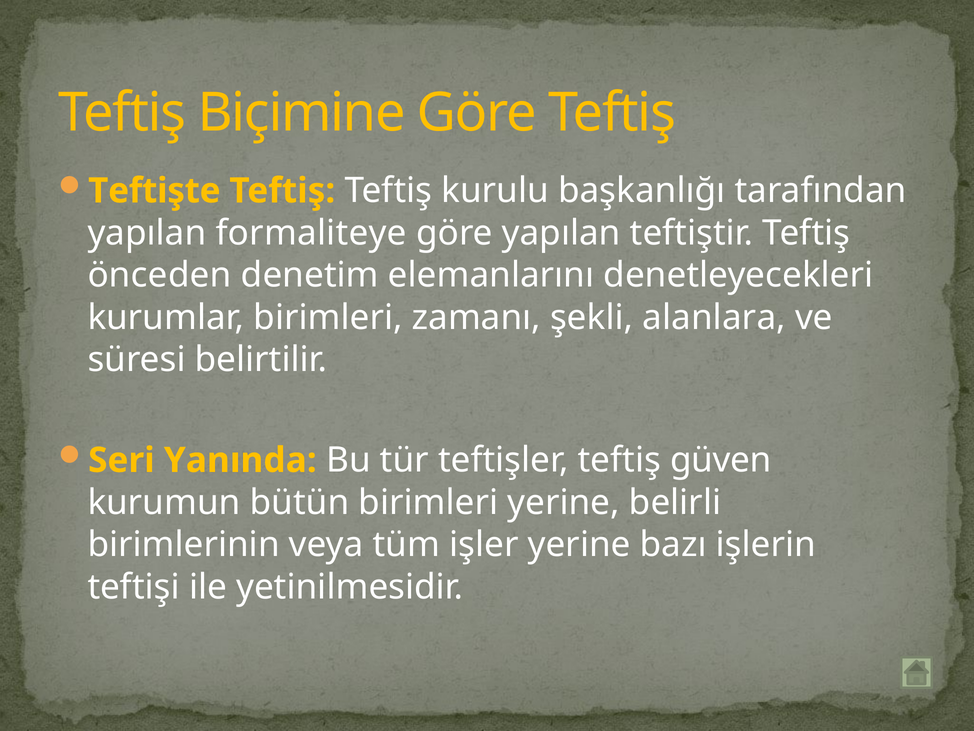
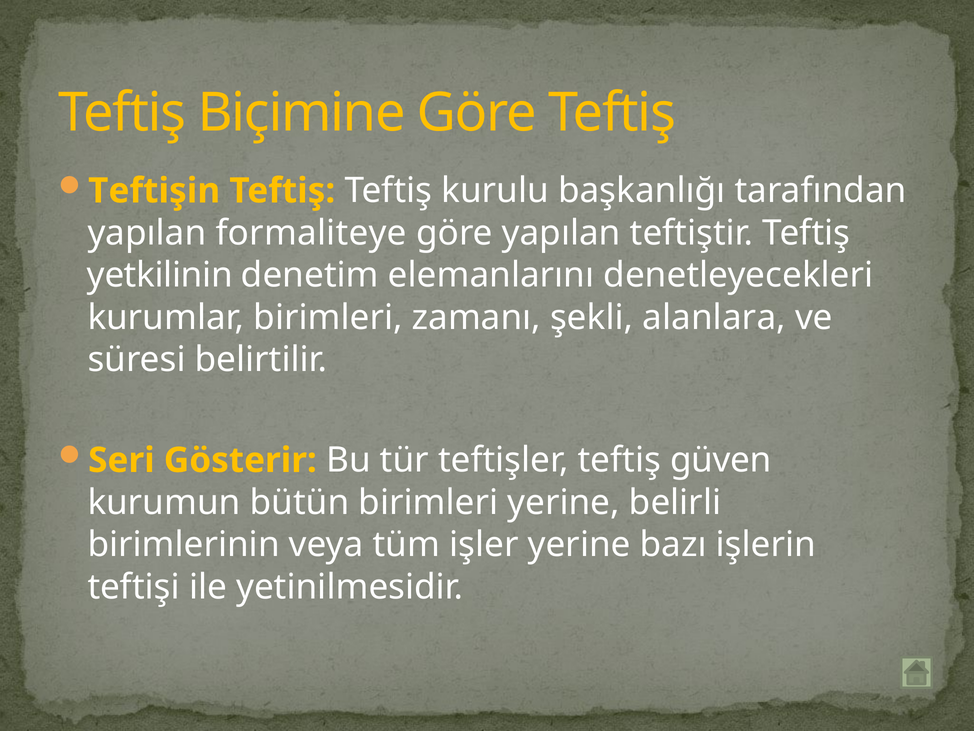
Teftişte: Teftişte -> Teftişin (154, 191)
önceden: önceden -> yetkilinin (160, 275)
Yanında: Yanında -> Gösterir (240, 460)
